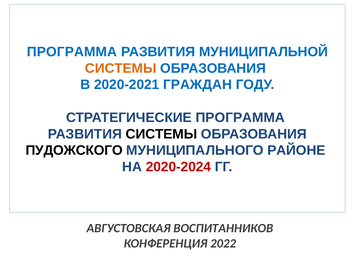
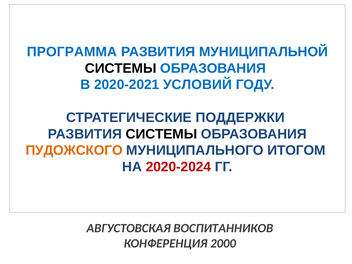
СИСТЕМЫ colour: orange -> black (121, 68)
ГРАЖДАН: ГРАЖДАН -> УСЛОВИЙ (198, 85)
СТРАТЕГИЧЕСКИЕ ПРОГРАММА: ПРОГРАММА -> ПОДДЕРЖКИ (240, 118)
ПУДОЖСКОГО colour: black -> orange (74, 150)
РАЙОНЕ: РАЙОНЕ -> ИТОГОМ (296, 150)
2022: 2022 -> 2000 (223, 243)
